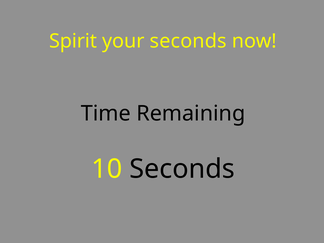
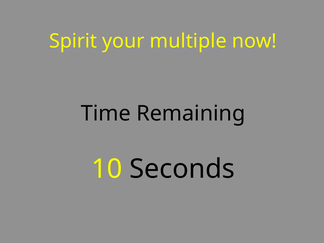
your seconds: seconds -> multiple (188, 41)
